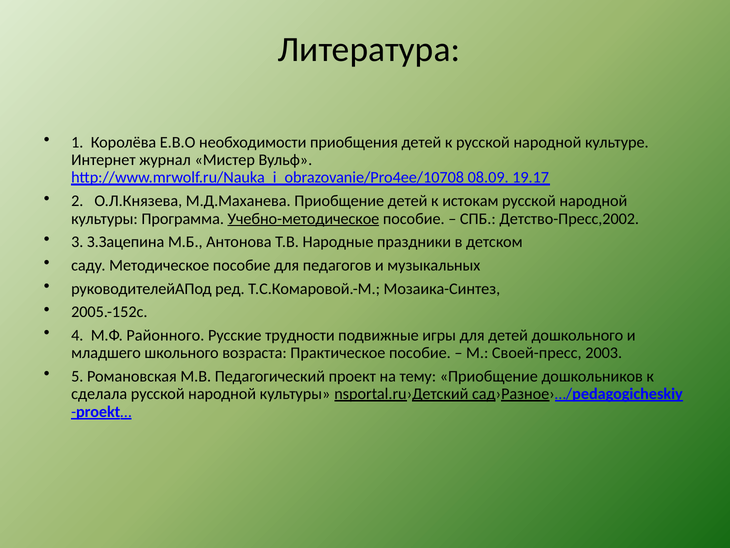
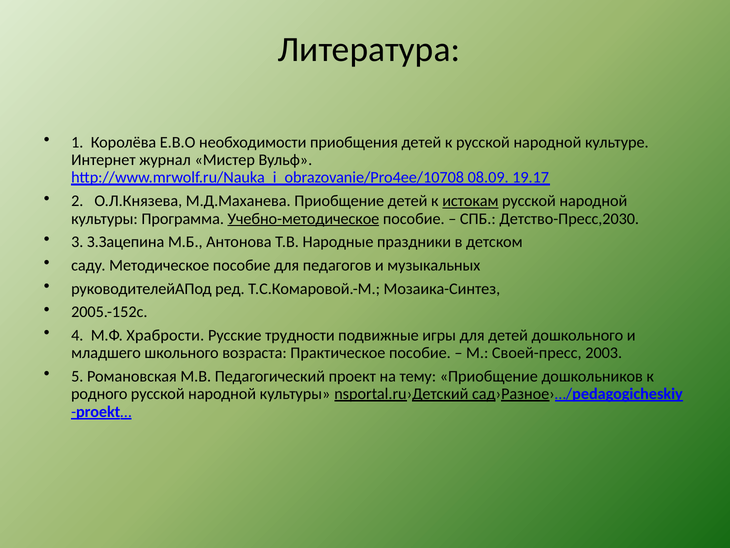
истокам underline: none -> present (470, 201)
Детство-Пресс,2002: Детство-Пресс,2002 -> Детство-Пресс,2030 (569, 218)
Районного: Районного -> Храбрости (165, 335)
сделала: сделала -> родного (99, 393)
